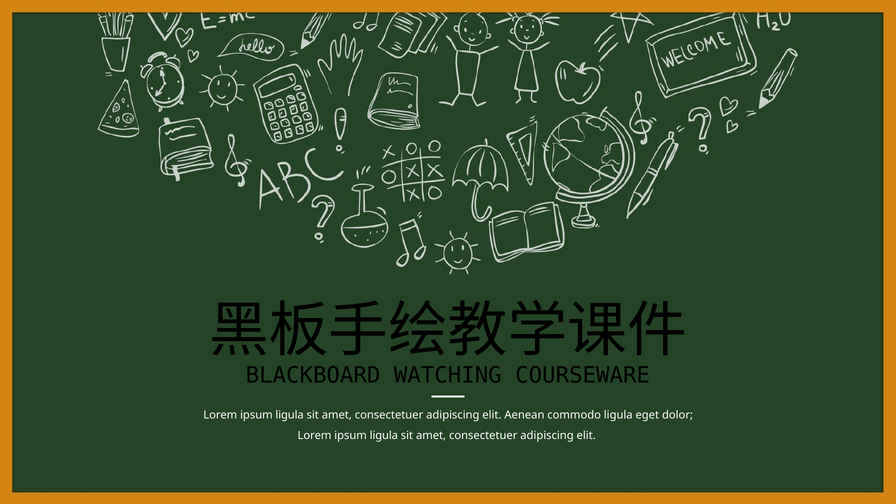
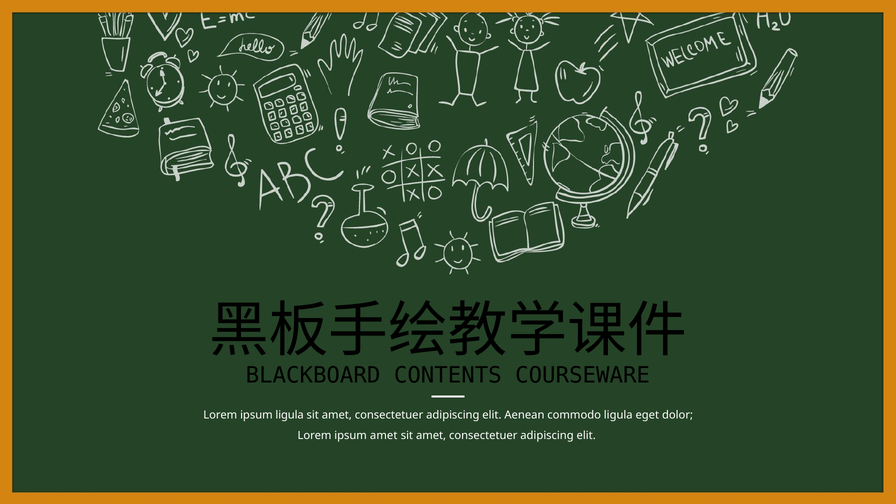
WATCHING: WATCHING -> CONTENTS (448, 375)
ligula: ligula -> amet (384, 435)
